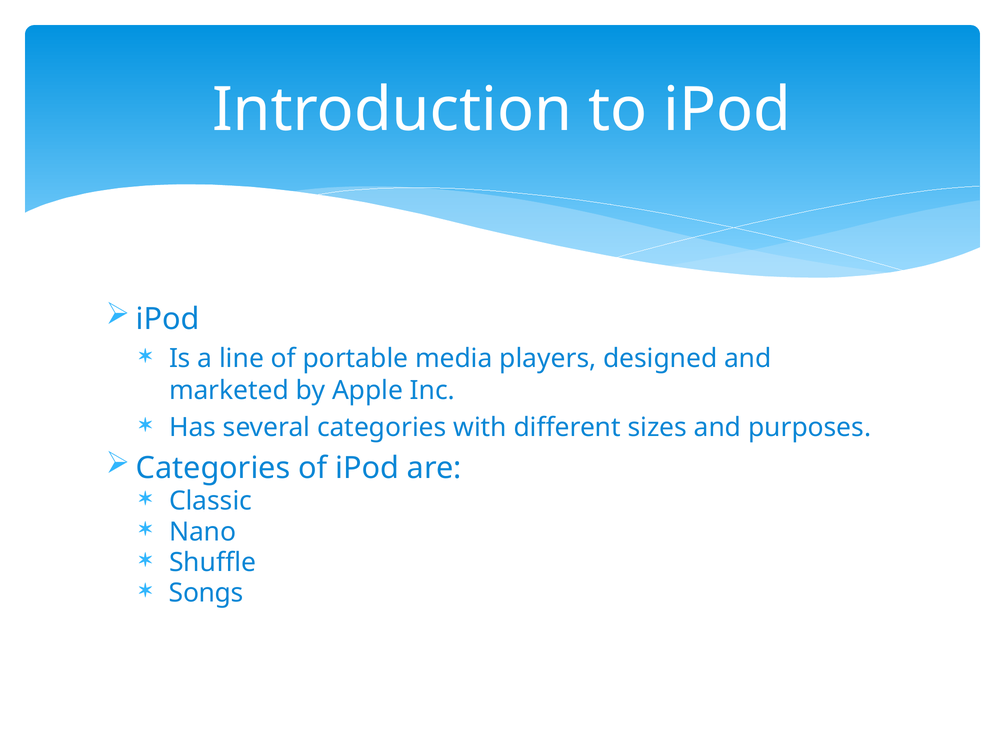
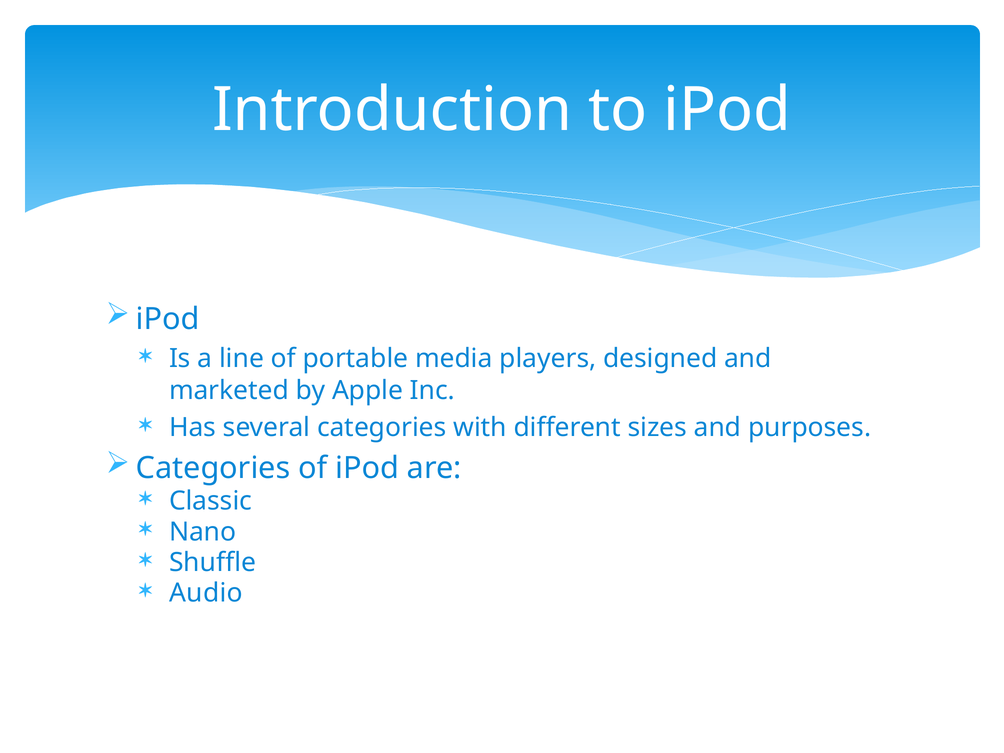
Songs: Songs -> Audio (206, 593)
